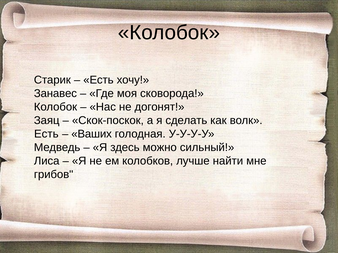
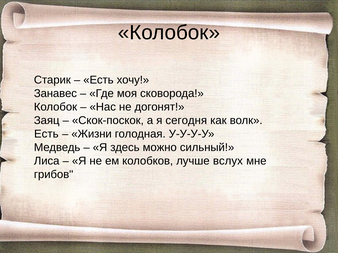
сделать: сделать -> сегодня (186, 121)
Ваших: Ваших -> Жизни (92, 134)
найти: найти -> вслух (228, 161)
